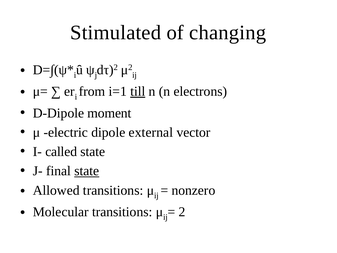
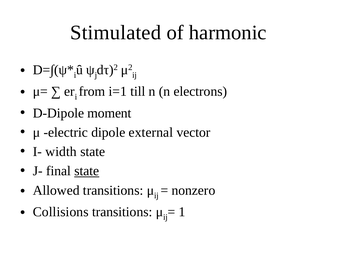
changing: changing -> harmonic (228, 33)
till underline: present -> none (138, 91)
called: called -> width (61, 152)
Molecular: Molecular -> Collisions (61, 212)
2: 2 -> 1 (182, 212)
